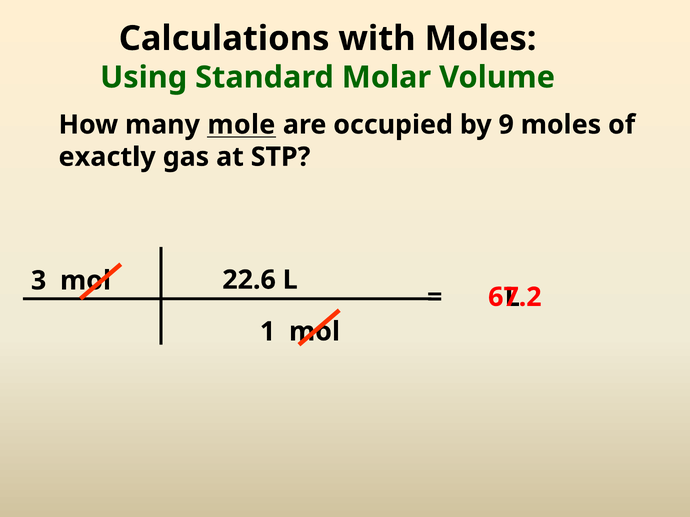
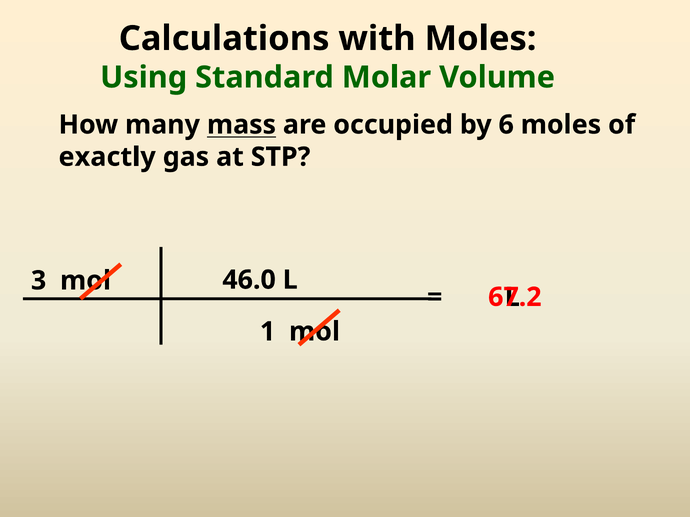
mole: mole -> mass (241, 125)
9: 9 -> 6 (506, 125)
22.6: 22.6 -> 46.0 (249, 280)
